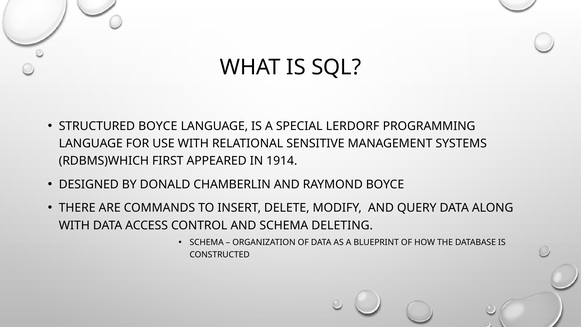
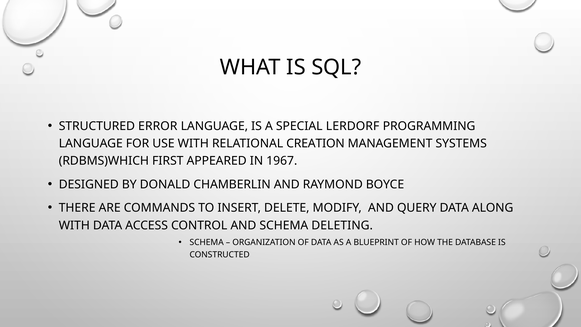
STRUCTURED BOYCE: BOYCE -> ERROR (158, 126)
SENSITIVE: SENSITIVE -> CREATION (315, 143)
1914: 1914 -> 1967 (282, 161)
